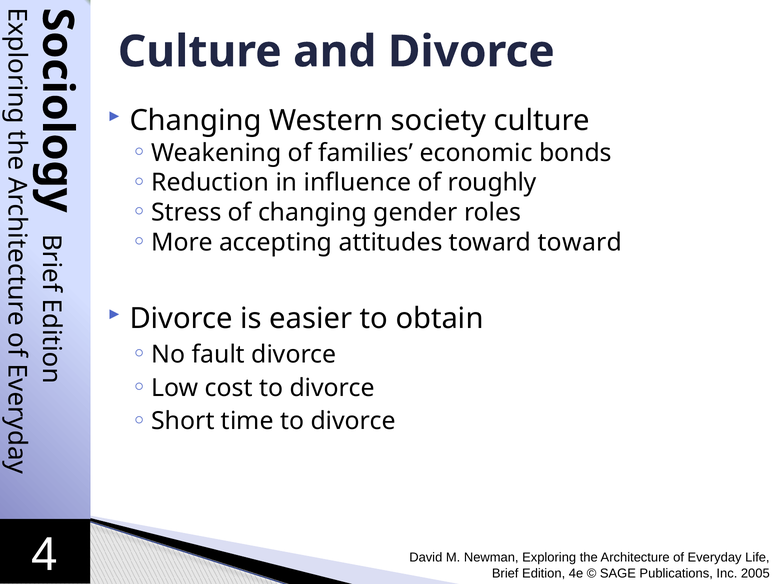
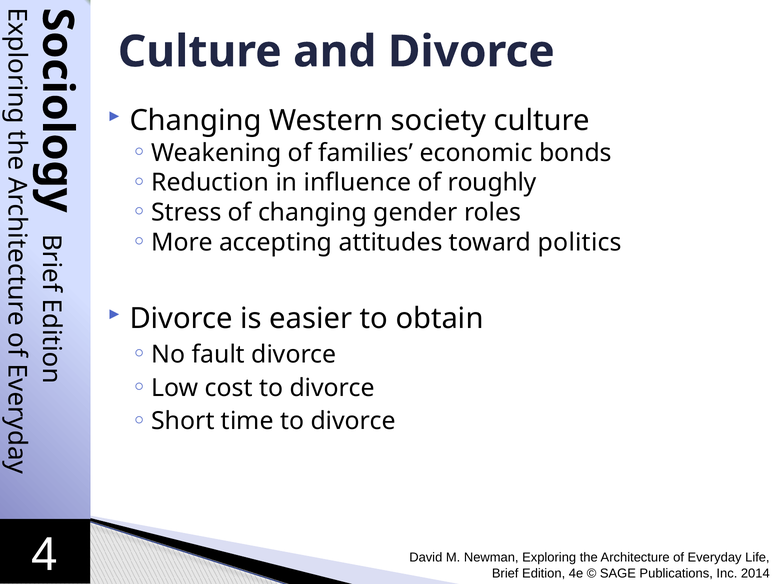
toward toward: toward -> politics (580, 242)
2005: 2005 -> 2014 (755, 573)
